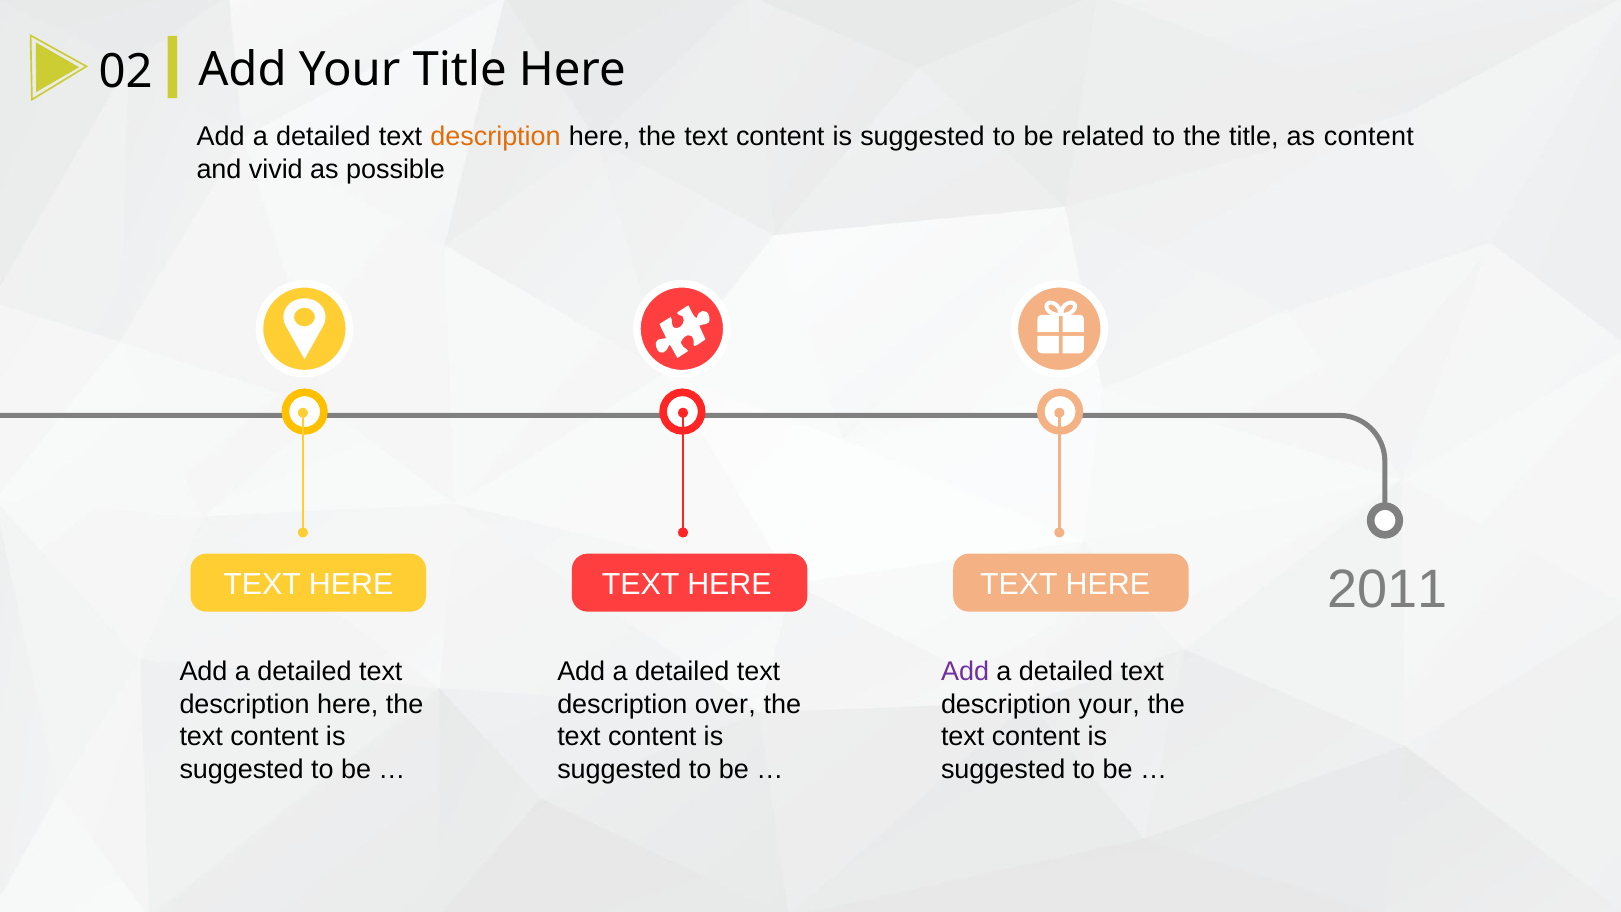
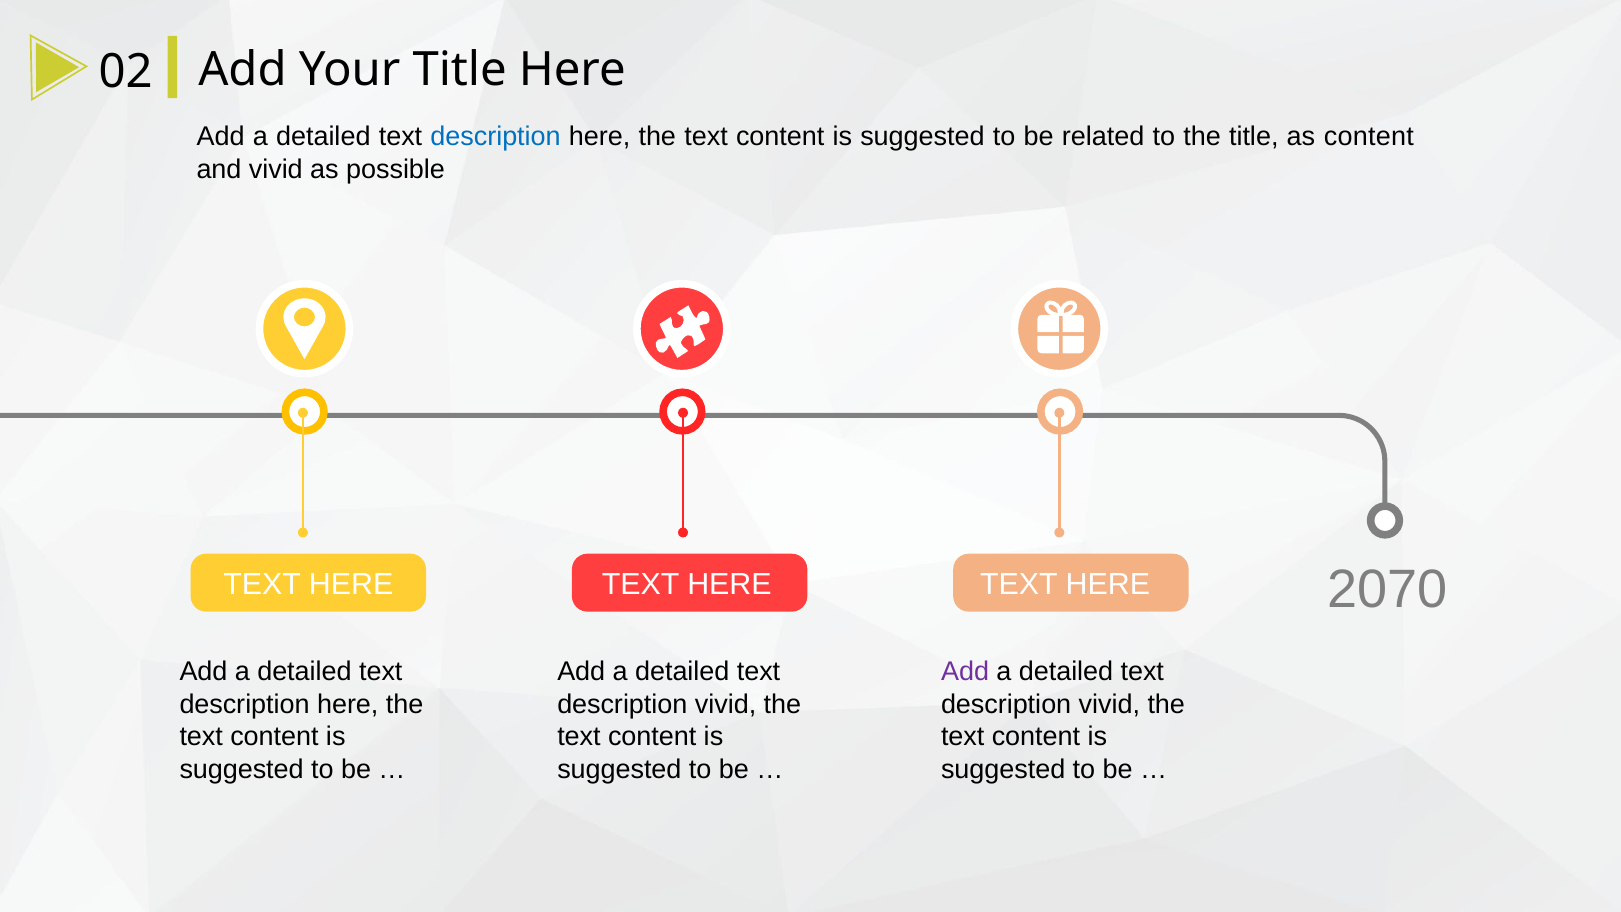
description colour: orange -> blue (496, 137)
2011: 2011 -> 2070 (1388, 590)
over: over -> vivid (726, 704)
your: your -> vivid (1109, 704)
